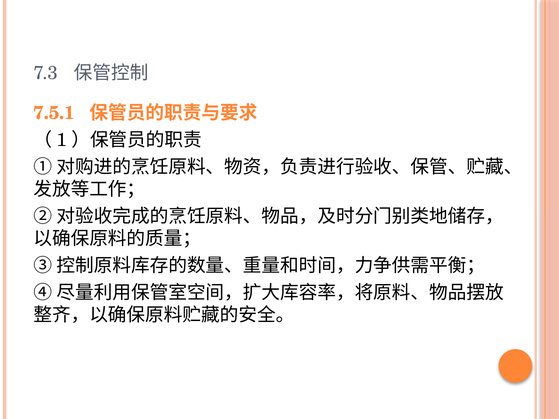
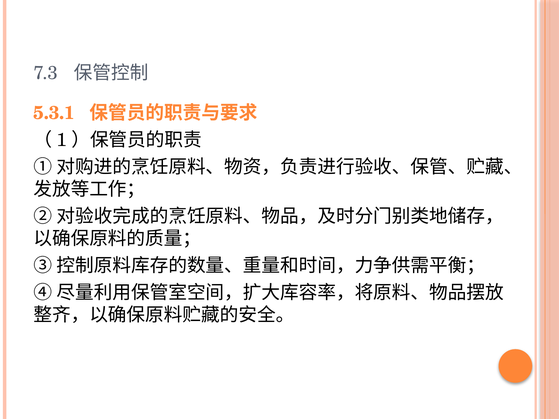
7.5.1: 7.5.1 -> 5.3.1 (54, 113)
